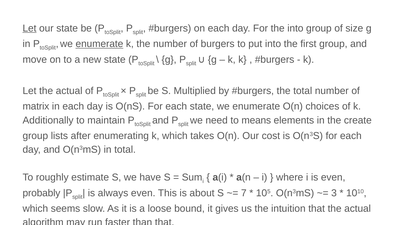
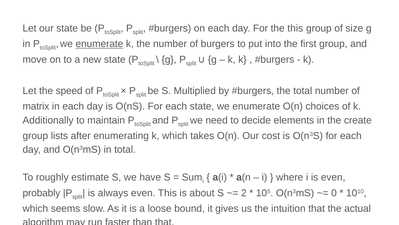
Let underline: present -> none (29, 28)
the into: into -> this (295, 28)
Let the actual: actual -> speed (69, 91)
means: means -> decide (256, 120)
7: 7 -> 2 (244, 193)
3: 3 -> 0 (334, 193)
